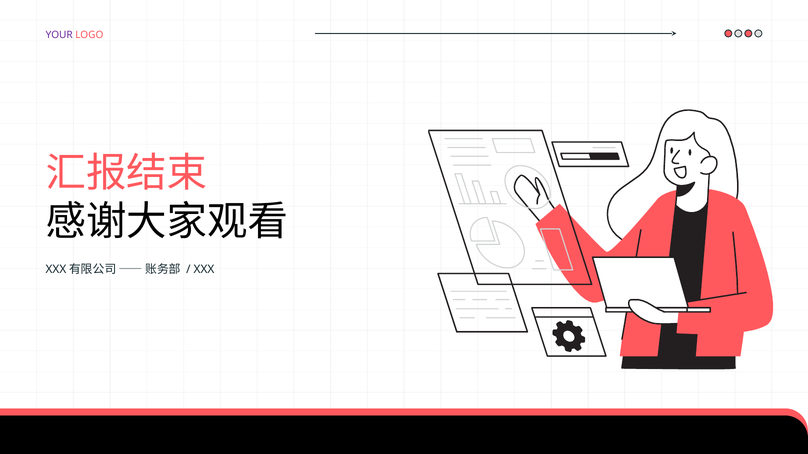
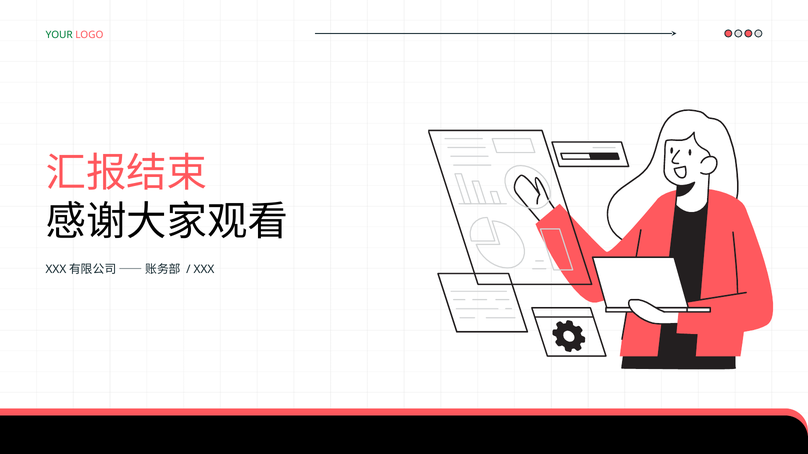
YOUR colour: purple -> green (59, 35)
